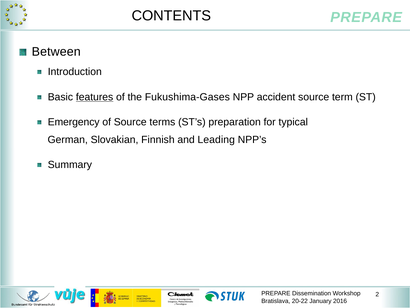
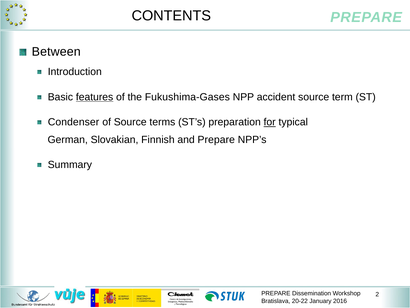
Emergency: Emergency -> Condenser (74, 122)
for underline: none -> present (270, 122)
and Leading: Leading -> Prepare (216, 139)
